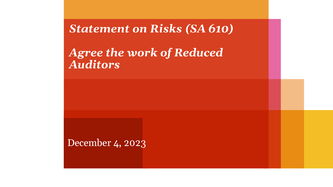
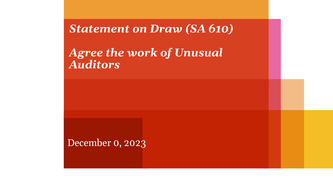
Risks: Risks -> Draw (166, 29)
Reduced: Reduced -> Unusual (199, 53)
4: 4 -> 0 (118, 143)
